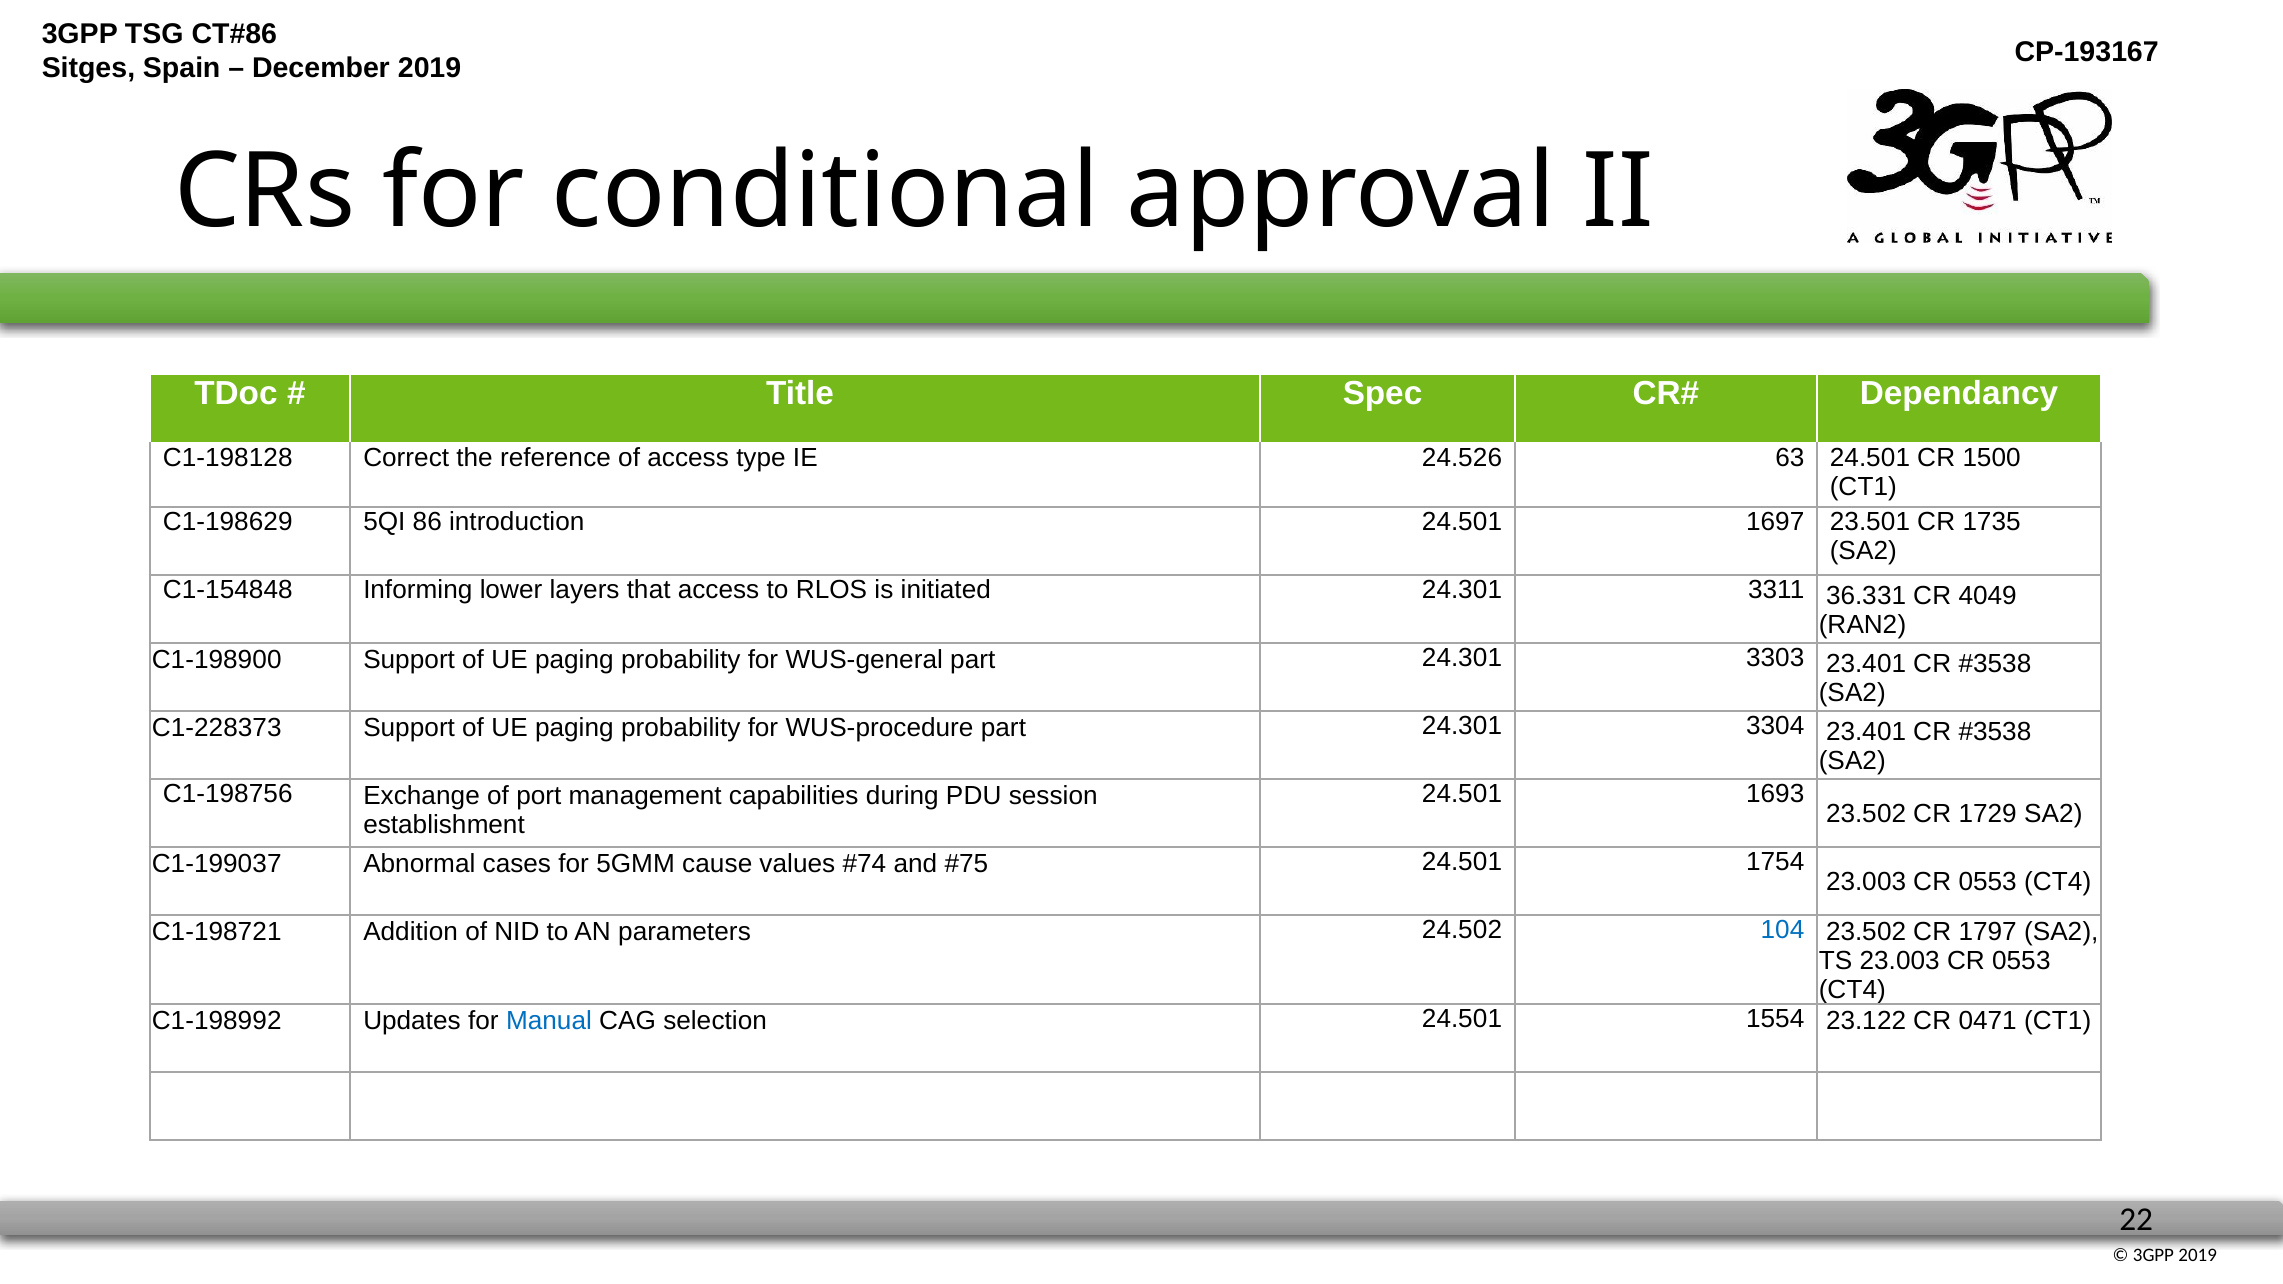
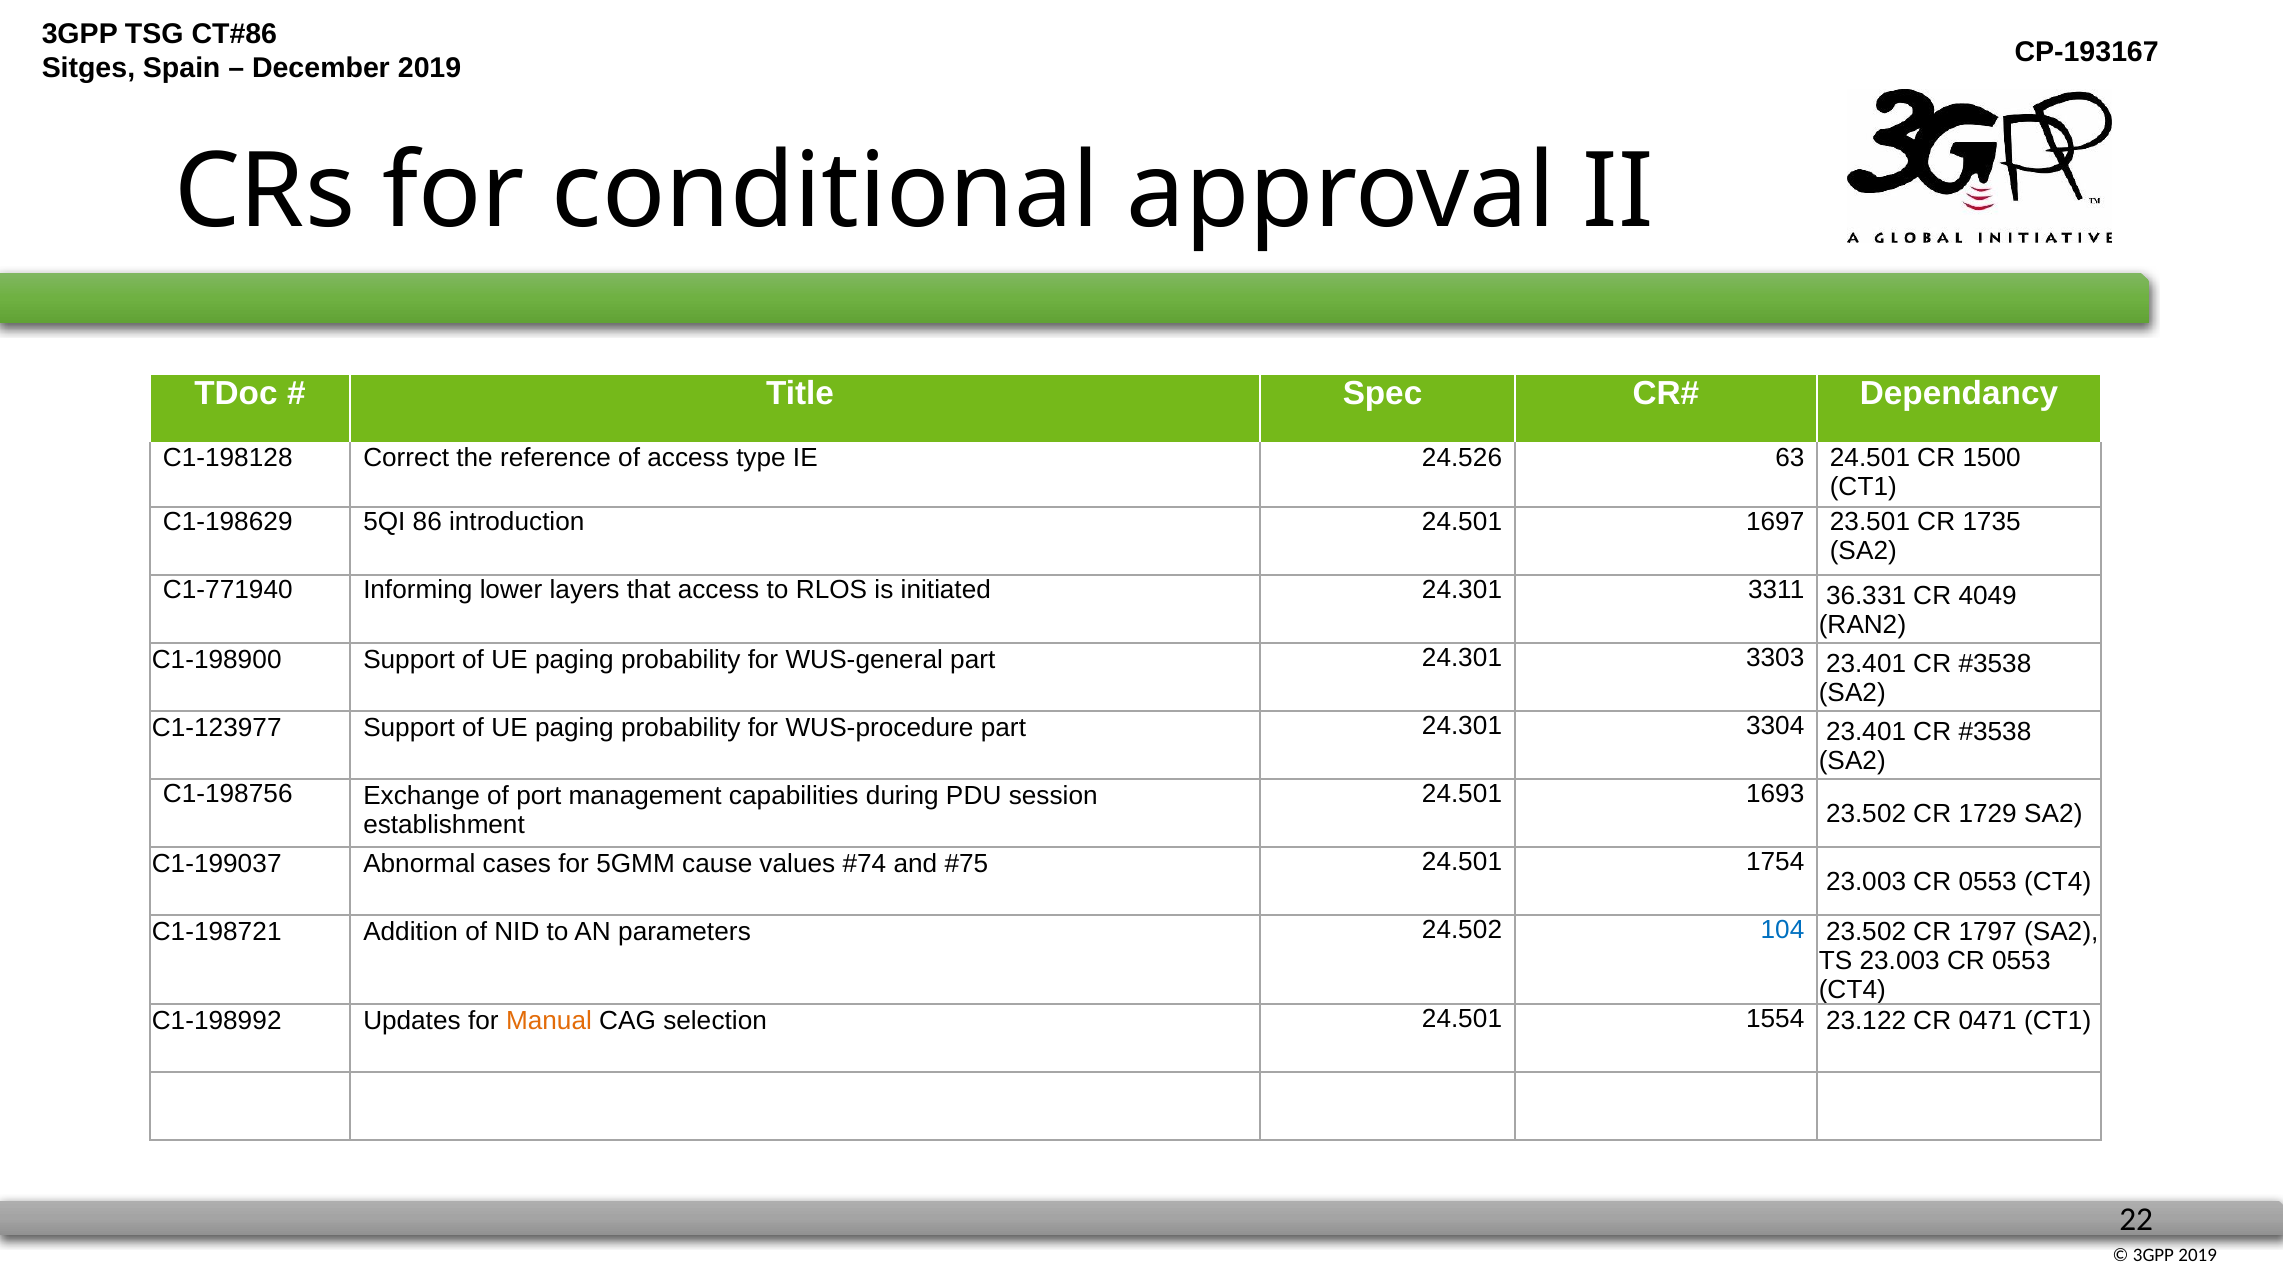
C1-154848: C1-154848 -> C1-771940 (228, 590)
C1-228373: C1-228373 -> C1-123977 (217, 728)
Manual colour: blue -> orange (549, 1021)
